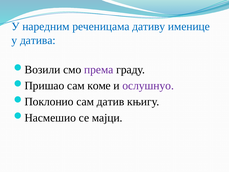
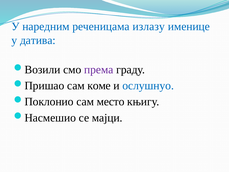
дативу: дативу -> излазу (149, 26)
ослушнуо colour: purple -> blue (148, 86)
датив: датив -> место (111, 102)
